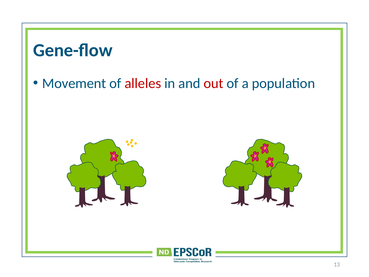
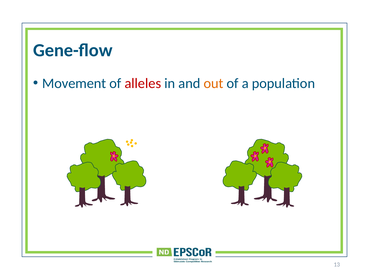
out colour: red -> orange (213, 83)
